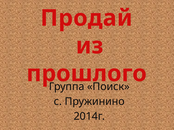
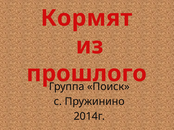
Продай: Продай -> Кормят (86, 18)
